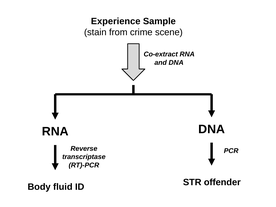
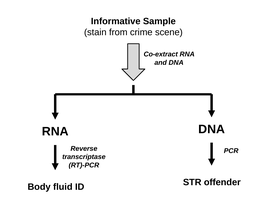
Experience: Experience -> Informative (116, 21)
